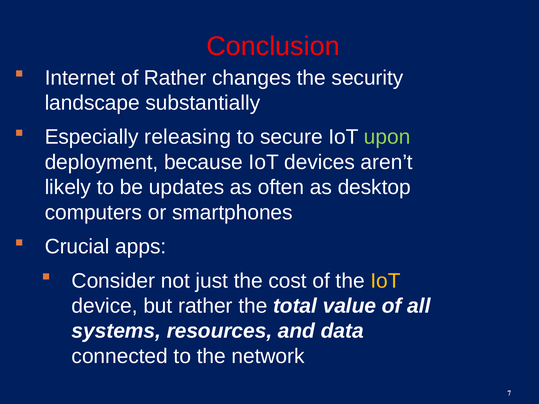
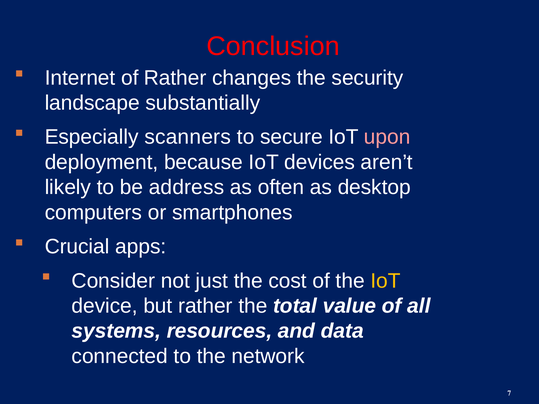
releasing: releasing -> scanners (188, 137)
upon colour: light green -> pink (387, 137)
updates: updates -> address (187, 187)
